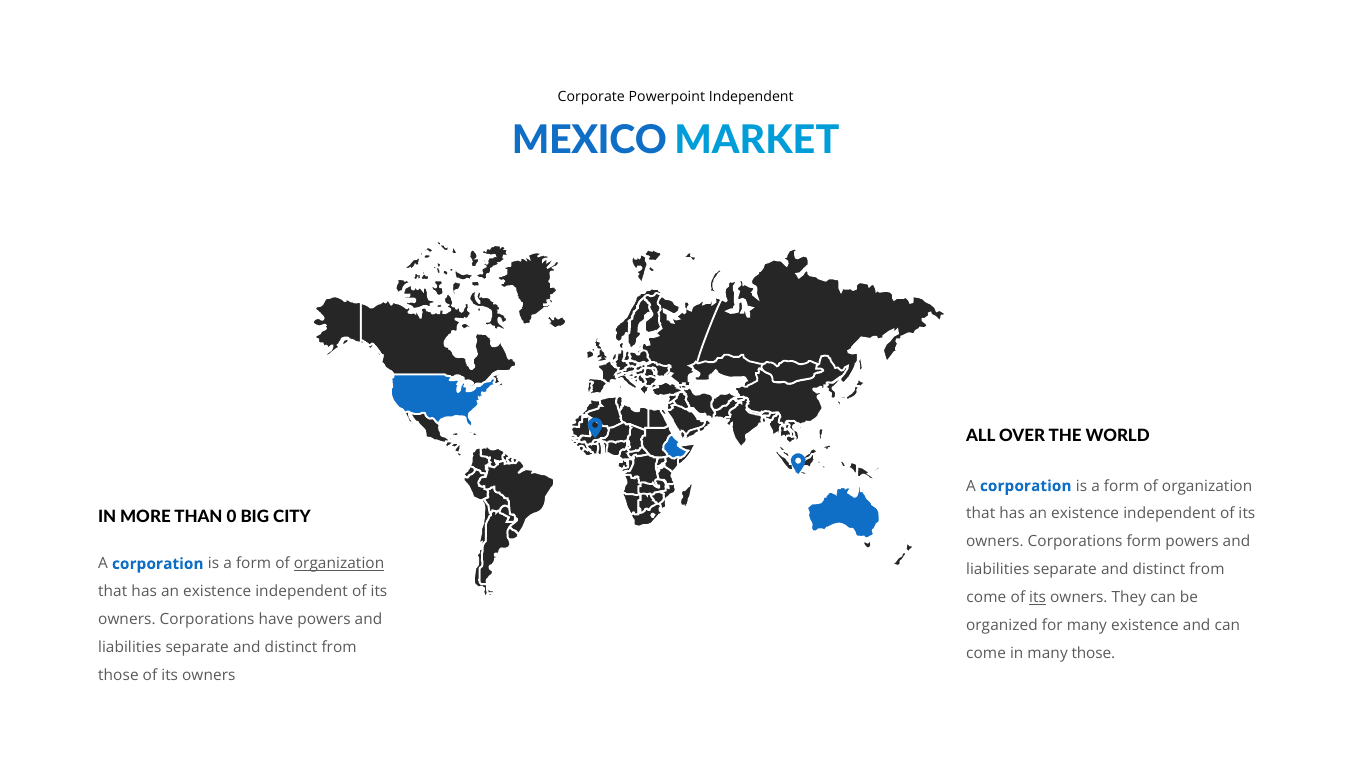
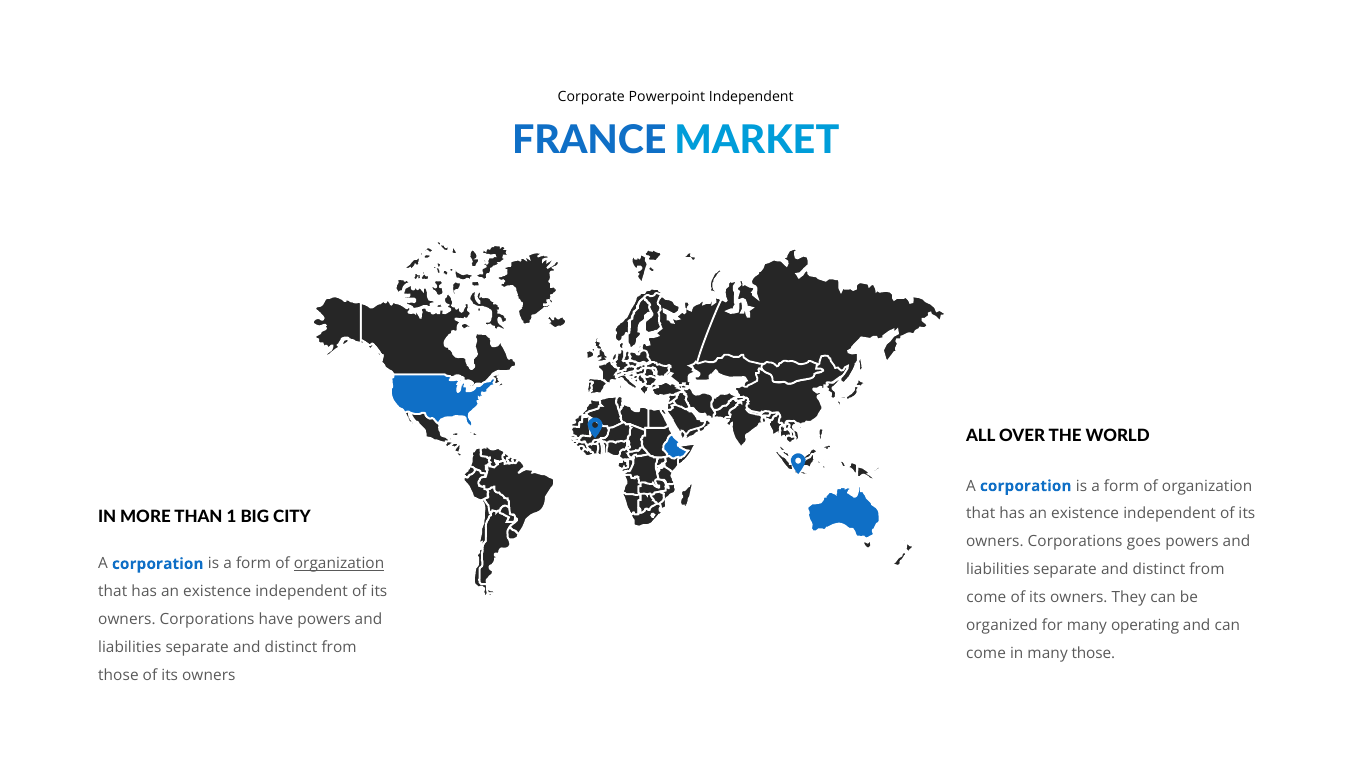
MEXICO: MEXICO -> FRANCE (589, 141)
0: 0 -> 1 (232, 517)
Corporations form: form -> goes (1144, 542)
its underline: present -> none (1038, 597)
many existence: existence -> operating (1145, 625)
